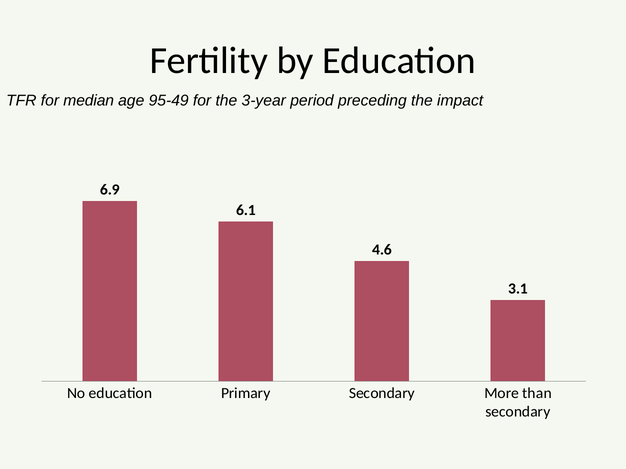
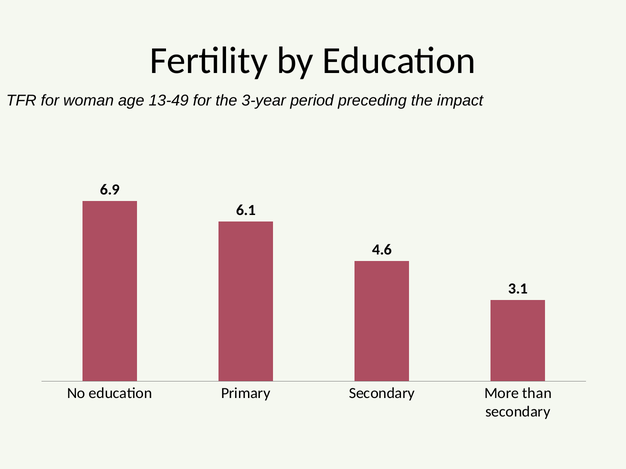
median: median -> woman (89, 101)
95-49: 95-49 -> 13-49 (169, 101)
